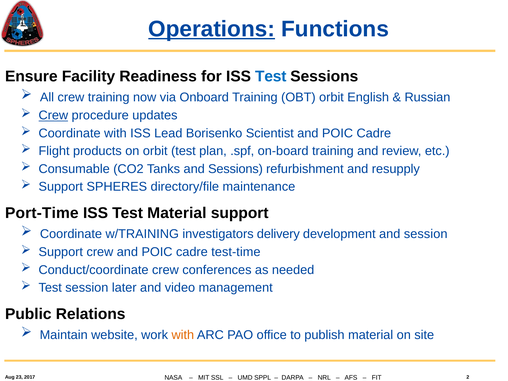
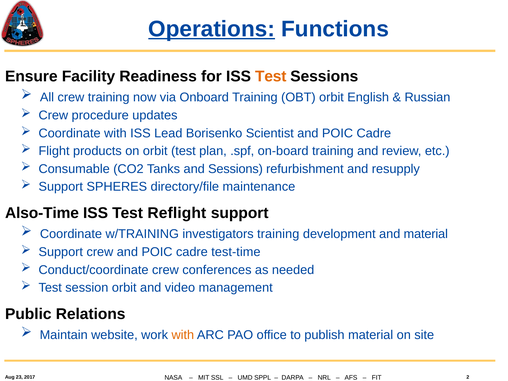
Test colour: blue -> orange (271, 76)
Crew underline: present -> none (53, 115)
Port-Time: Port-Time -> Also-Time (42, 213)
Test Material: Material -> Reflight (177, 213)
investigators delivery: delivery -> training (278, 234)
and session: session -> material (426, 234)
session later: later -> orbit (124, 288)
